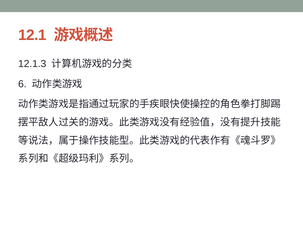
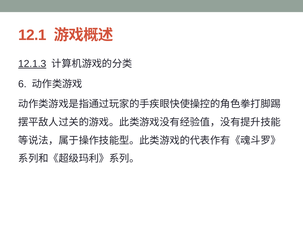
12.1.3 underline: none -> present (32, 64)
